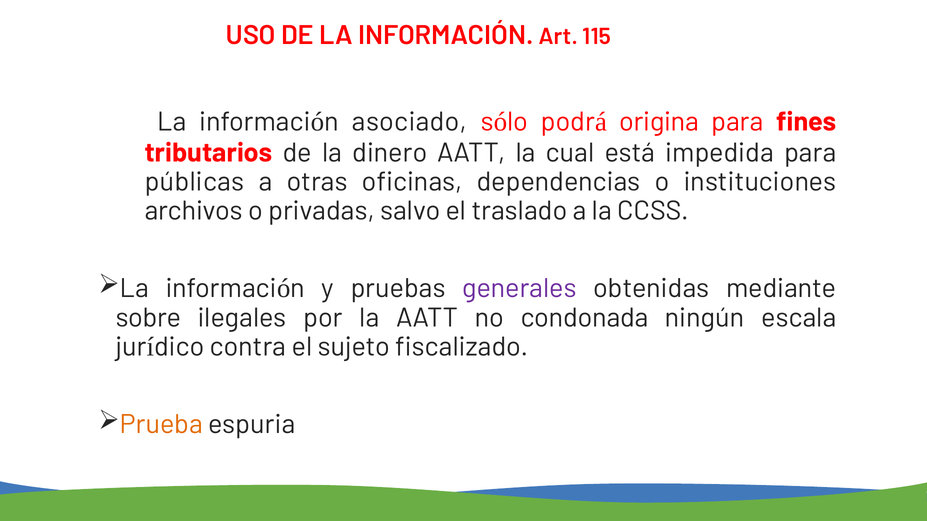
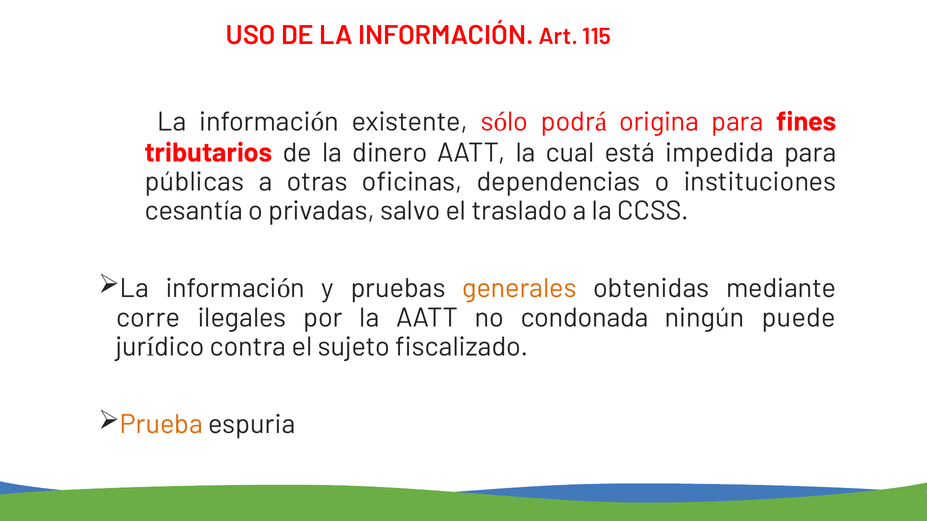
asociado: asociado -> existente (410, 122)
archivos: archivos -> cesantía (194, 211)
generales colour: purple -> orange (519, 289)
sobre: sobre -> corre (148, 318)
escala: escala -> puede (799, 318)
